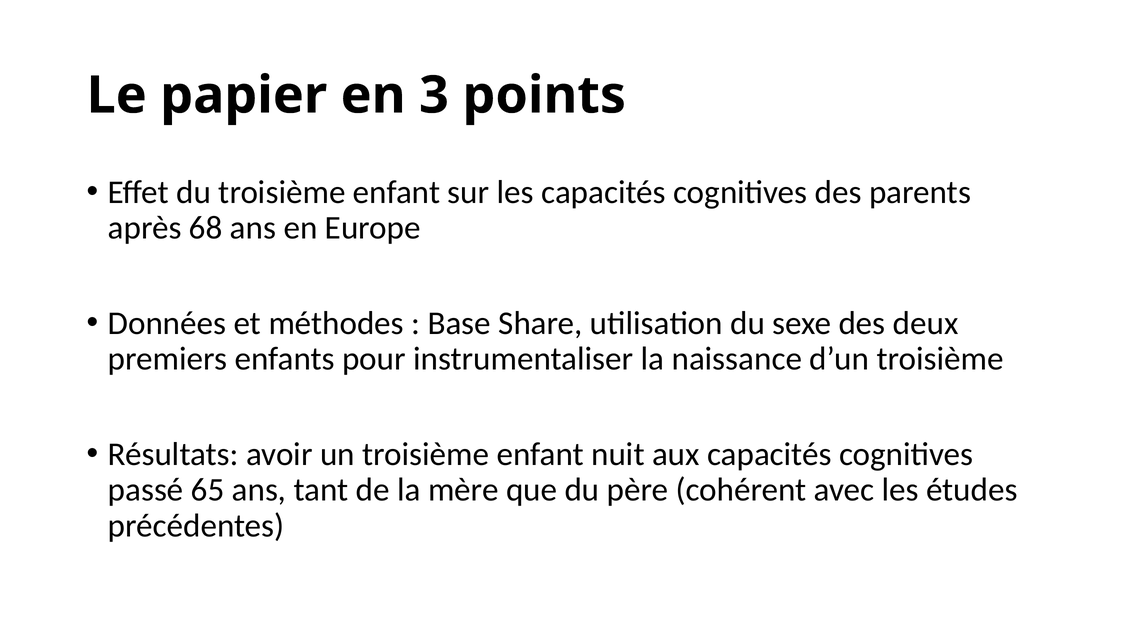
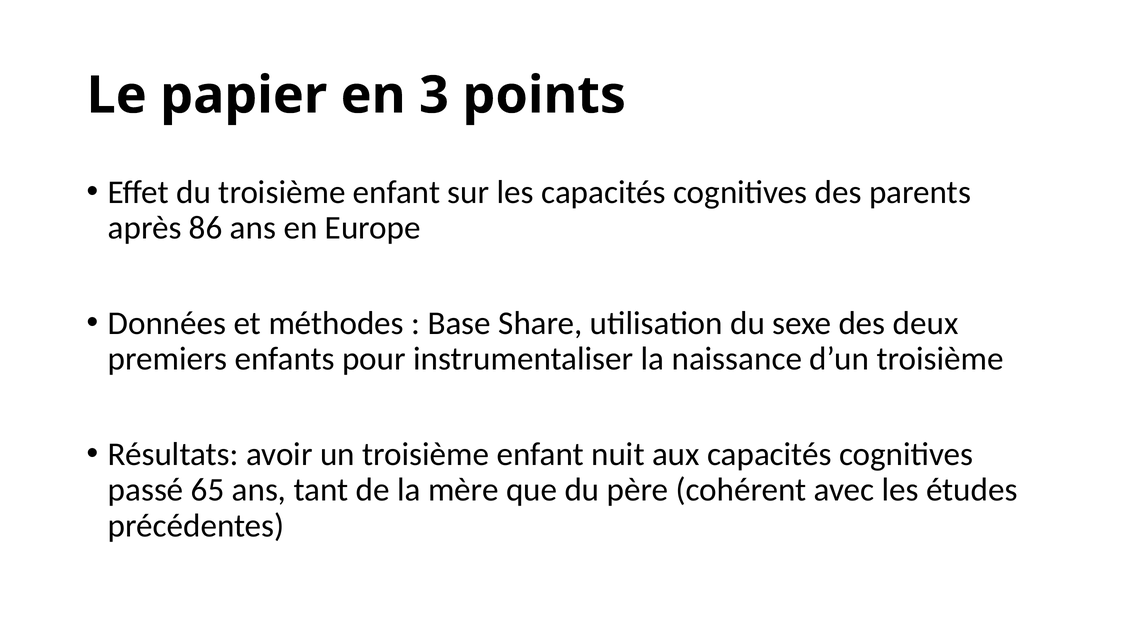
68: 68 -> 86 (206, 228)
